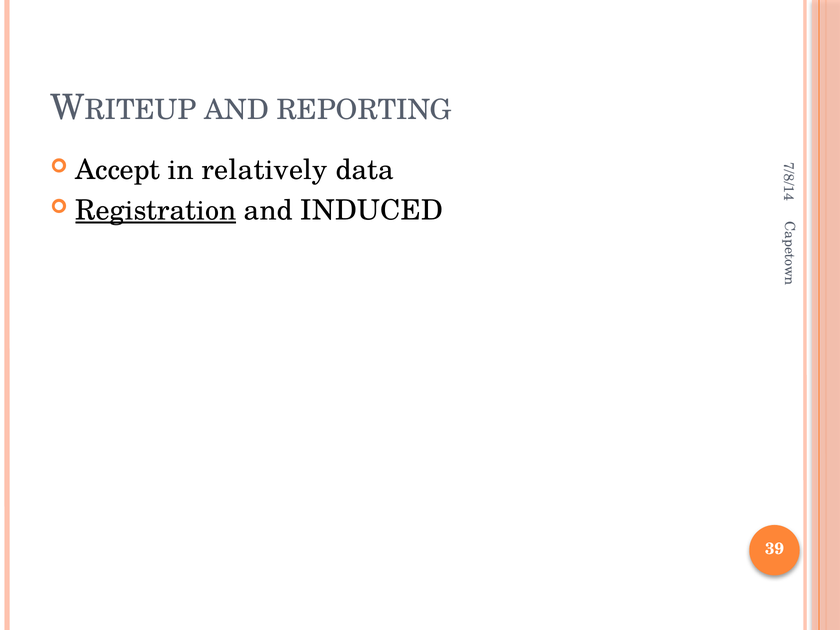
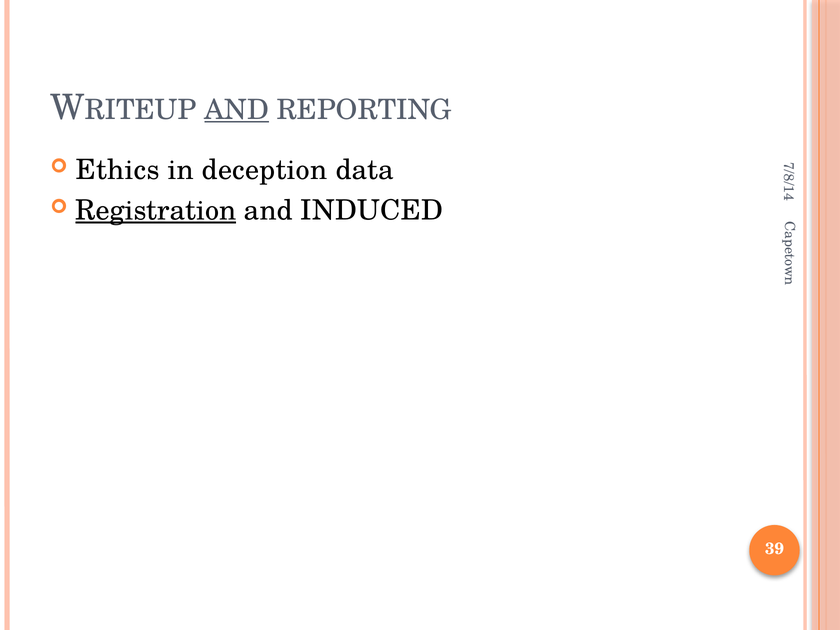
AND underline: none -> present (237, 110)
Accept: Accept -> Ethics (118, 170)
relatively: relatively -> deception (265, 170)
